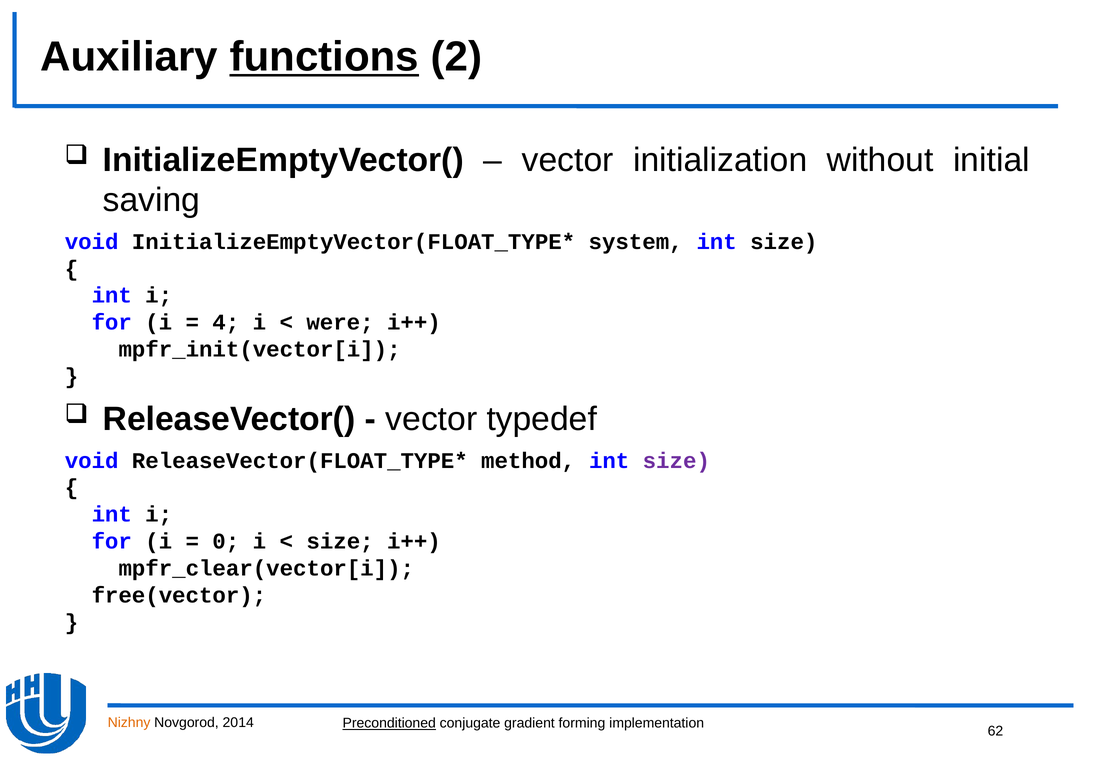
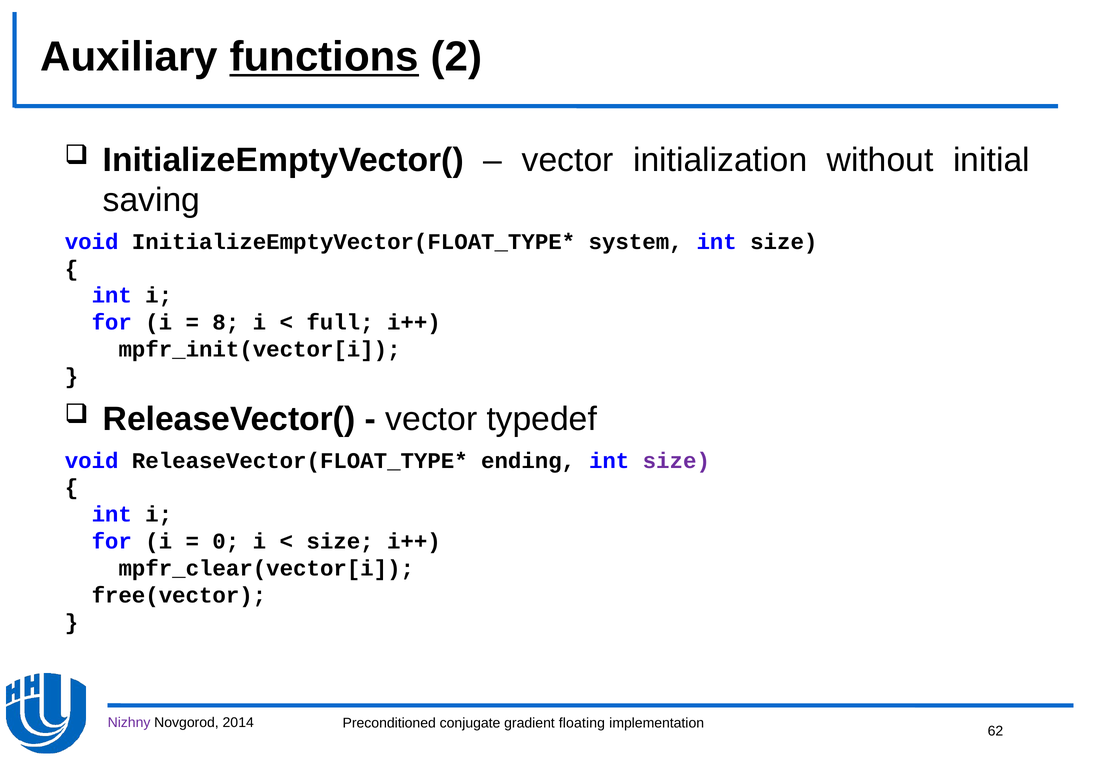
4: 4 -> 8 (226, 323)
were: were -> full (340, 323)
method: method -> ending (528, 461)
Nizhny colour: orange -> purple (129, 723)
Preconditioned underline: present -> none (389, 723)
forming: forming -> floating (582, 723)
